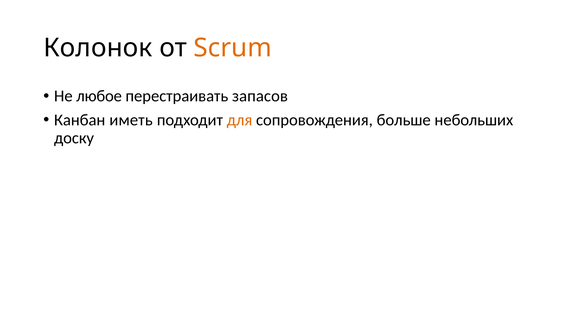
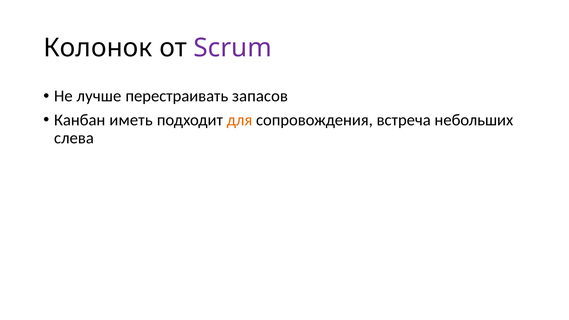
Scrum colour: orange -> purple (233, 48)
любое: любое -> лучше (99, 96)
больше: больше -> встреча (404, 120)
доску: доску -> слева (74, 138)
